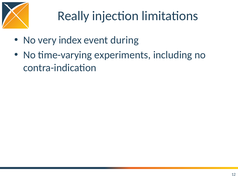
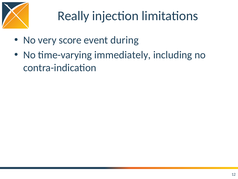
index: index -> score (70, 40)
experiments: experiments -> immediately (123, 55)
